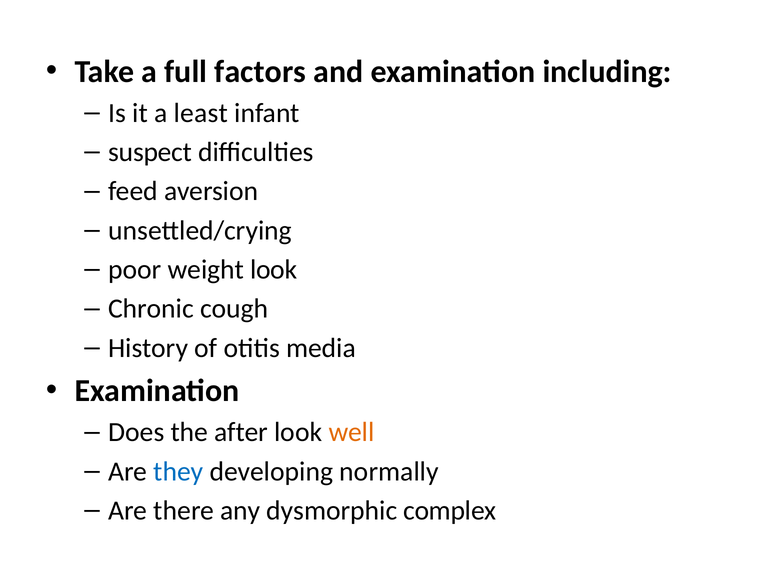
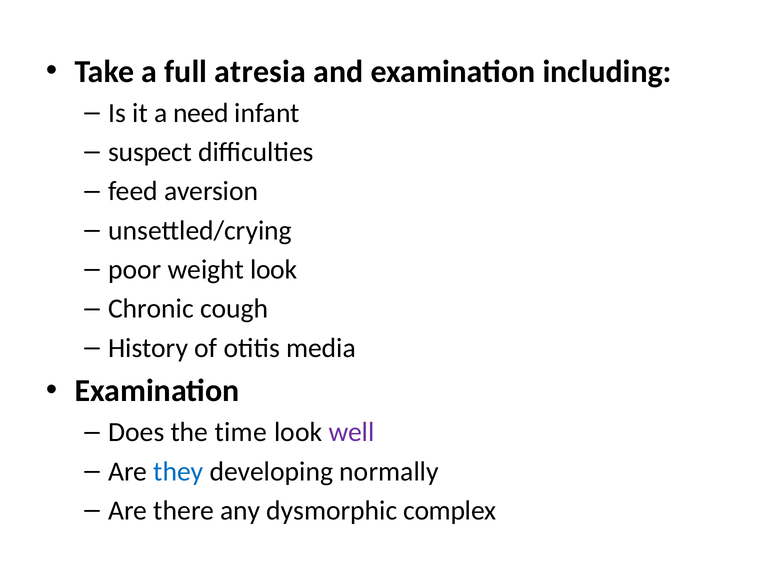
factors: factors -> atresia (260, 71)
least: least -> need (201, 113)
after: after -> time (241, 432)
well colour: orange -> purple (352, 432)
